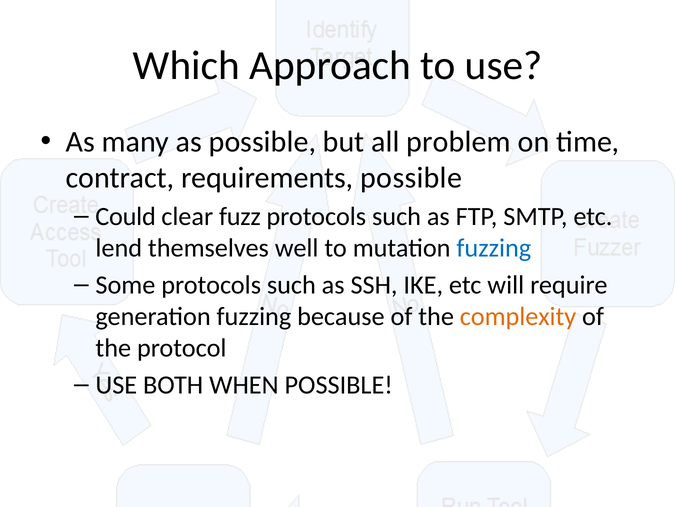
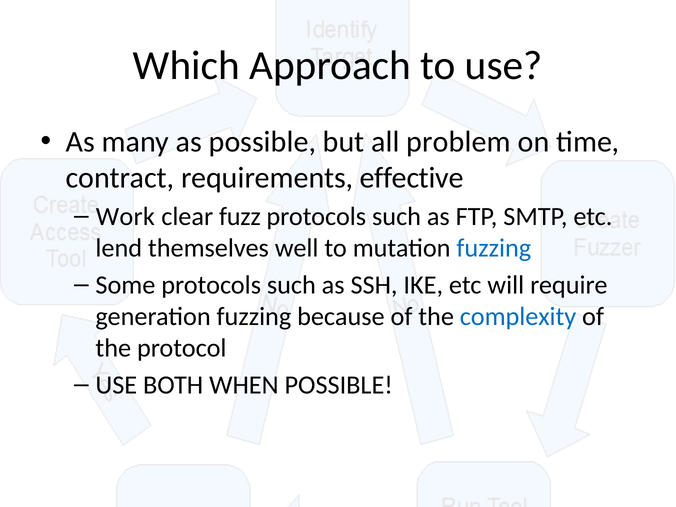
requirements possible: possible -> effective (412, 178)
Could: Could -> Work (125, 217)
complexity colour: orange -> blue (518, 317)
